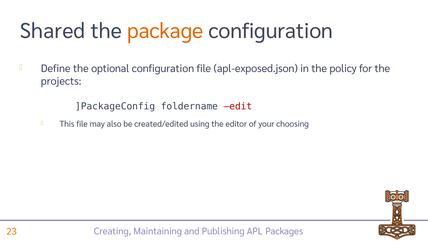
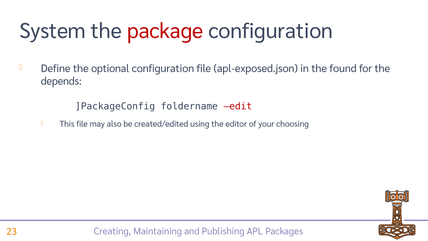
Shared: Shared -> System (53, 31)
package colour: orange -> red (165, 31)
policy: policy -> found (343, 69)
projects: projects -> depends (61, 81)
